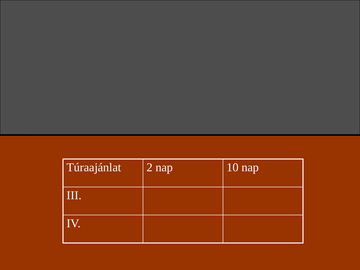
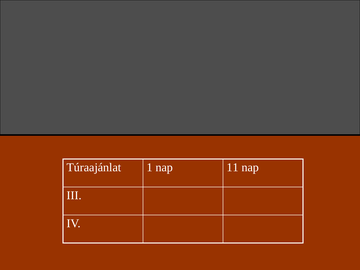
2: 2 -> 1 (150, 168)
10: 10 -> 11 (233, 168)
